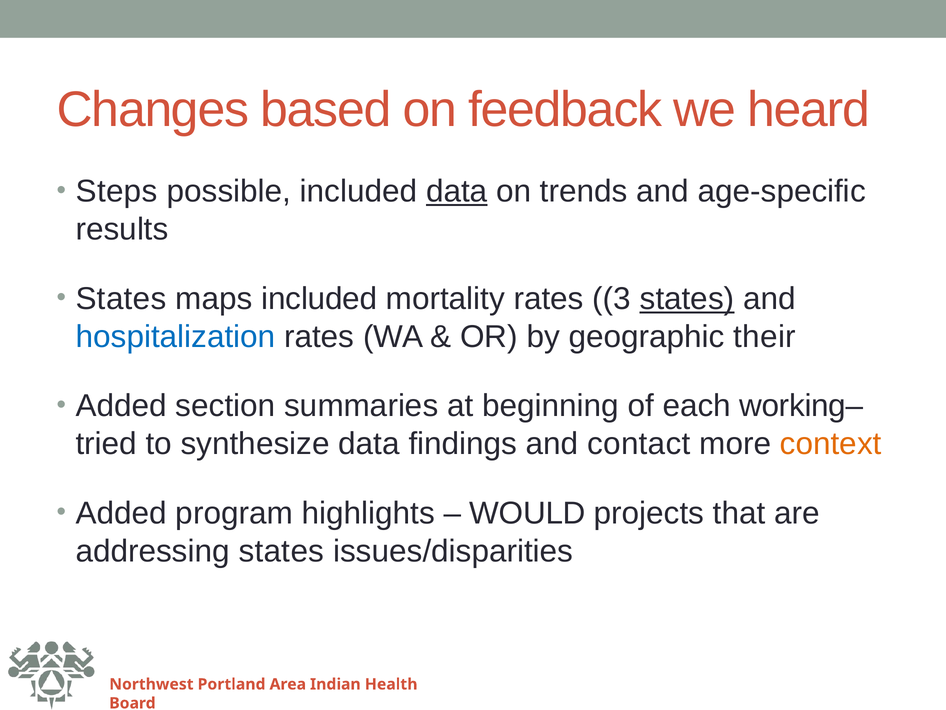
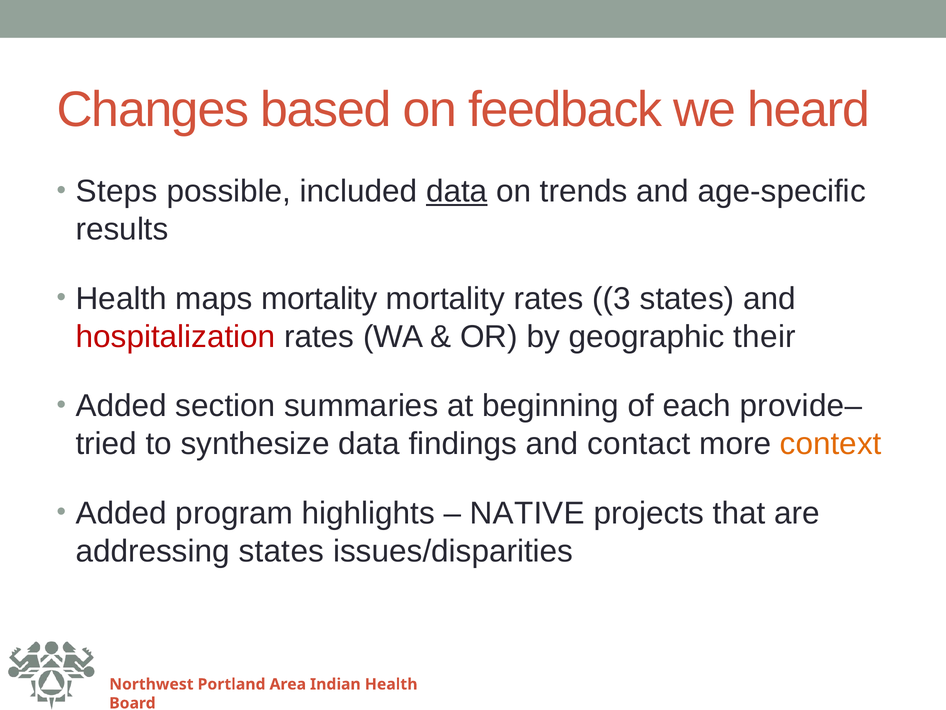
States: States -> Health (121, 299)
maps included: included -> mortality (319, 299)
states underline: present -> none (687, 299)
hospitalization colour: blue -> red (176, 336)
working–: working– -> provide– (801, 406)
WOULD: WOULD -> NATIVE (527, 513)
